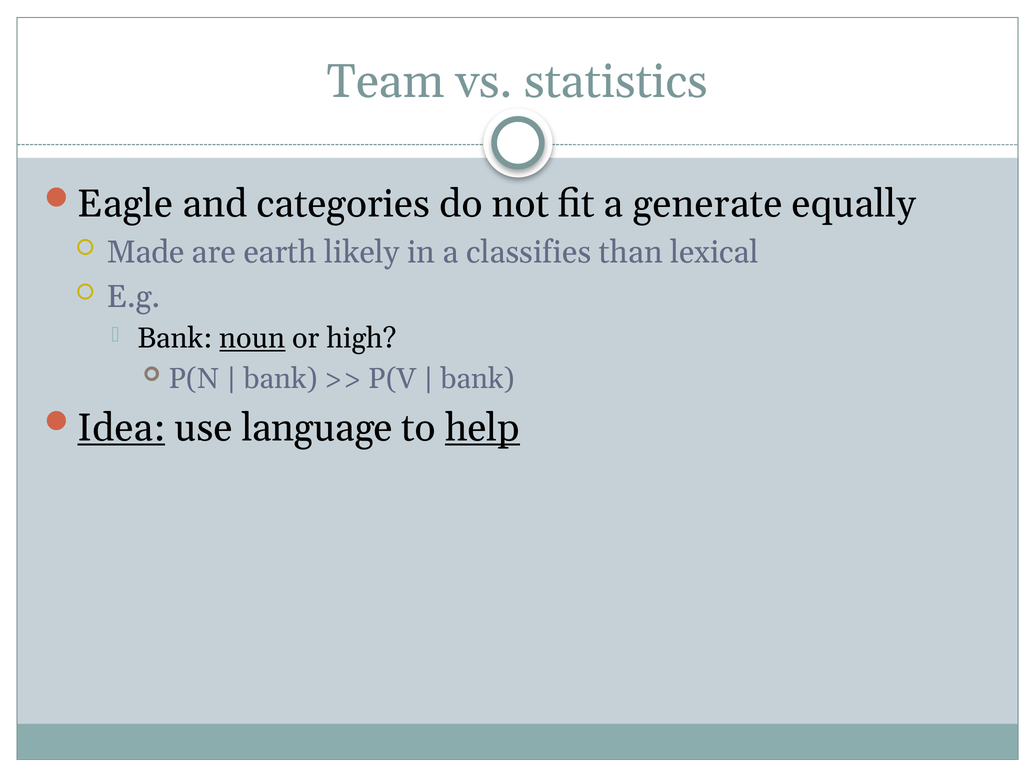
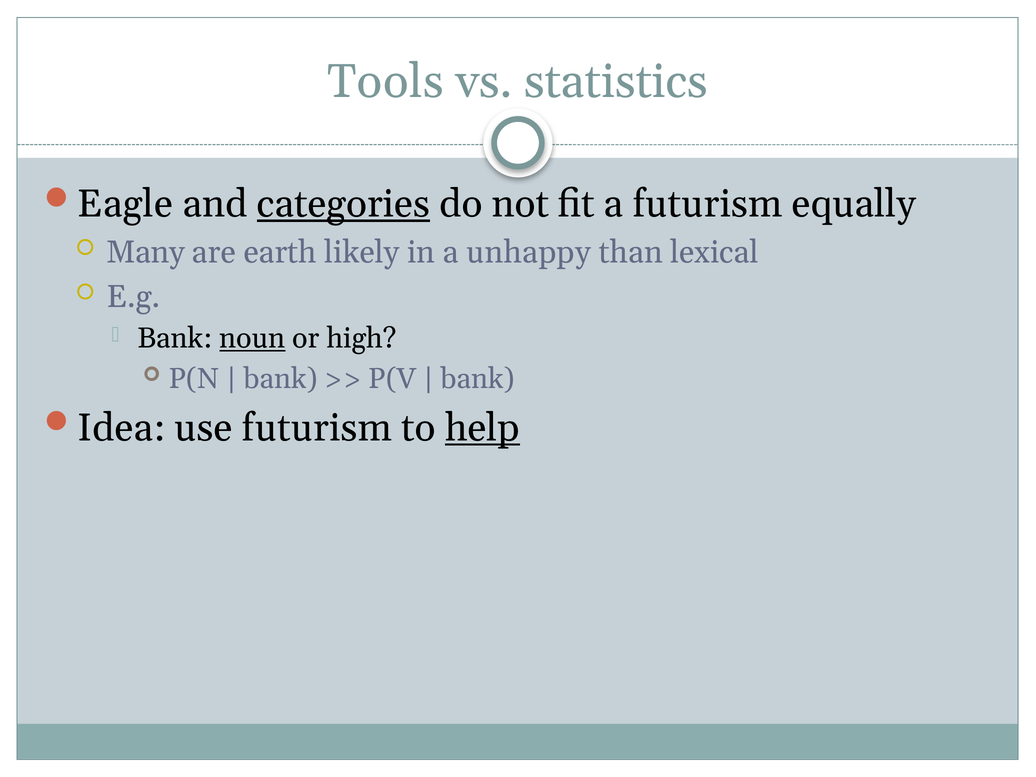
Team: Team -> Tools (385, 82)
categories underline: none -> present (343, 204)
a generate: generate -> futurism (708, 204)
Made: Made -> Many (146, 252)
classifies: classifies -> unhappy (529, 252)
Idea underline: present -> none (121, 428)
use language: language -> futurism (317, 428)
